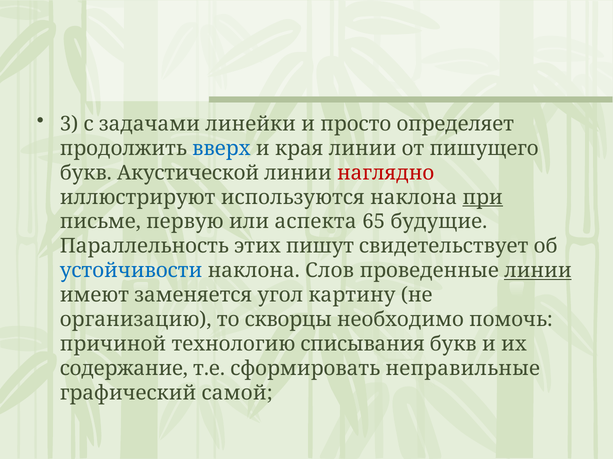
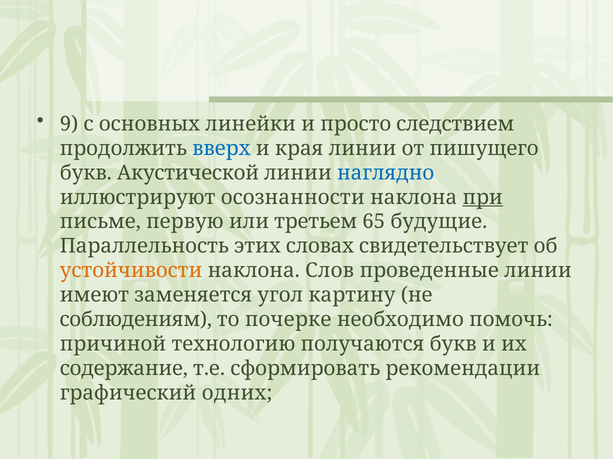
3: 3 -> 9 (69, 124)
задачами: задачами -> основных (149, 124)
определяет: определяет -> следствием (455, 124)
наглядно colour: red -> blue (386, 173)
используются: используются -> осознанности (293, 198)
аспекта: аспекта -> третьем (316, 222)
пишут: пишут -> словах (320, 247)
устойчивости colour: blue -> orange (131, 271)
линии underline: present -> none (538, 271)
организацию: организацию -> соблюдениям (136, 320)
скворцы: скворцы -> почерке (288, 320)
списывания: списывания -> получаются (362, 345)
неправильные: неправильные -> рекомендации (463, 369)
самой: самой -> одних (237, 394)
